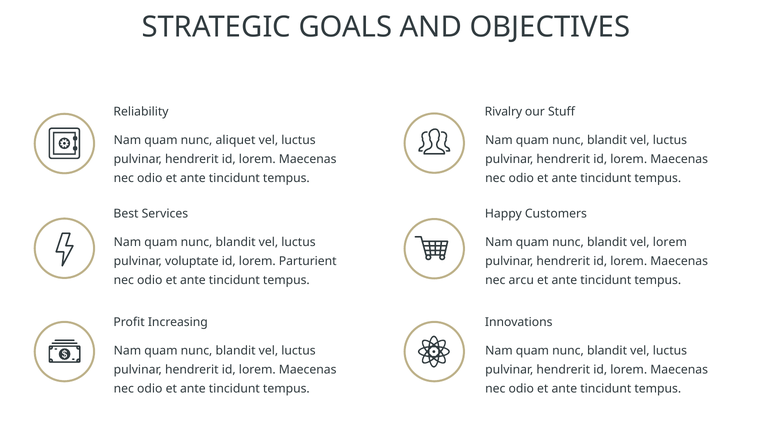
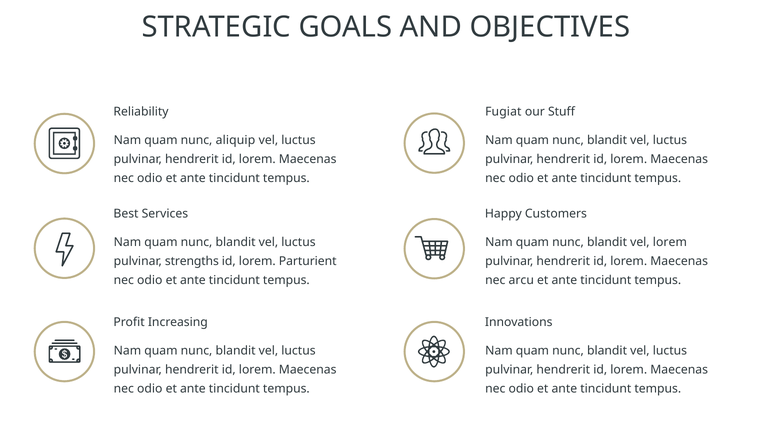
Rivalry: Rivalry -> Fugiat (503, 112)
aliquet: aliquet -> aliquip (235, 140)
voluptate: voluptate -> strengths (192, 261)
